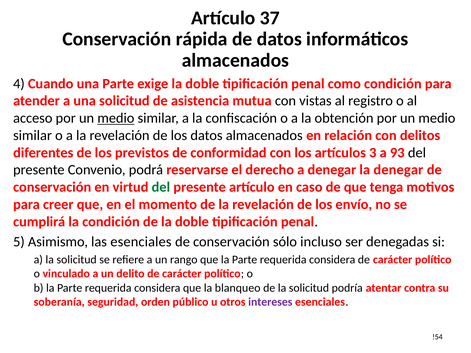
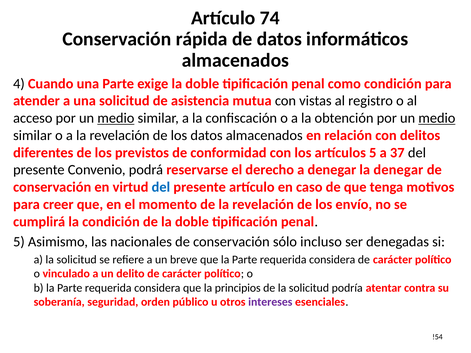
37: 37 -> 74 (270, 18)
medio underline: none -> present (437, 118)
artículos 3: 3 -> 5 (373, 153)
93: 93 -> 37 (397, 153)
del colour: green -> blue (161, 187)
las esenciales: esenciales -> nacionales (141, 242)
rango: rango -> breve (184, 260)
blanqueo: blanqueo -> principios (238, 288)
